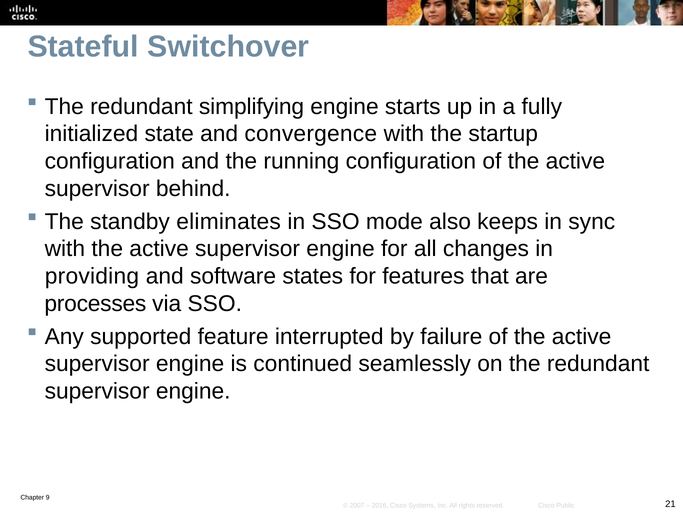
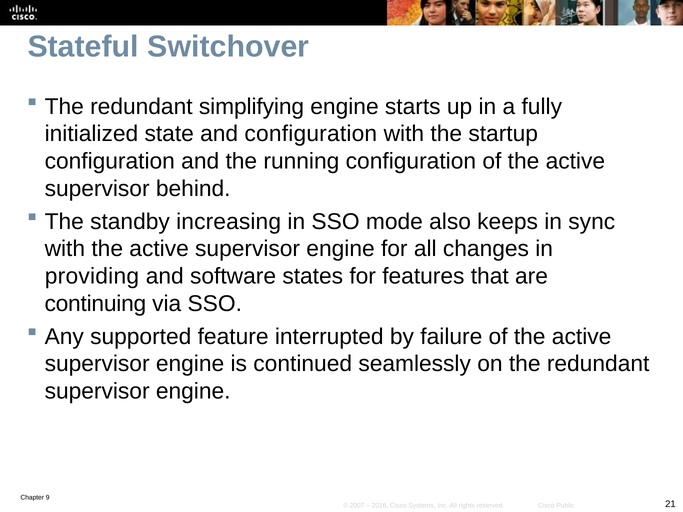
and convergence: convergence -> configuration (311, 134)
eliminates: eliminates -> increasing (229, 222)
processes: processes -> continuing (95, 304)
